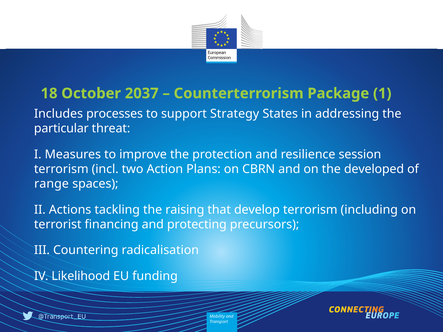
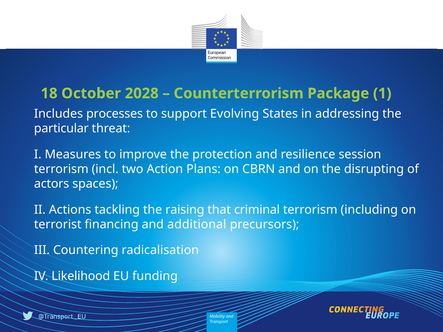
2037: 2037 -> 2028 (142, 93)
Strategy: Strategy -> Evolving (235, 114)
developed: developed -> disrupting (374, 169)
range: range -> actors (52, 184)
develop: develop -> criminal (257, 210)
protecting: protecting -> additional (197, 225)
